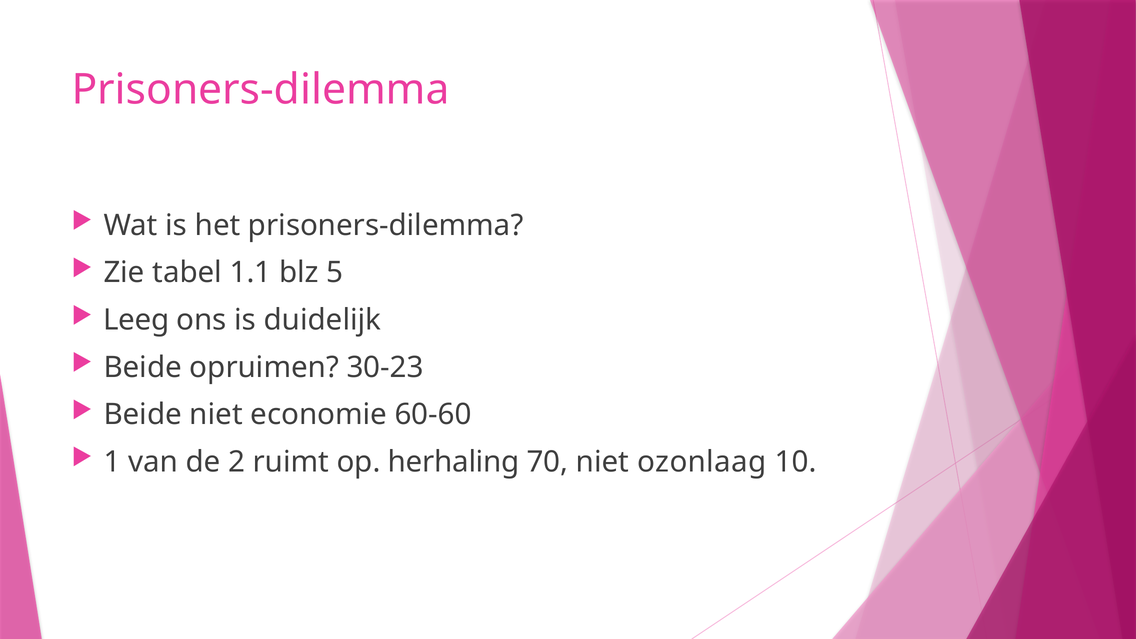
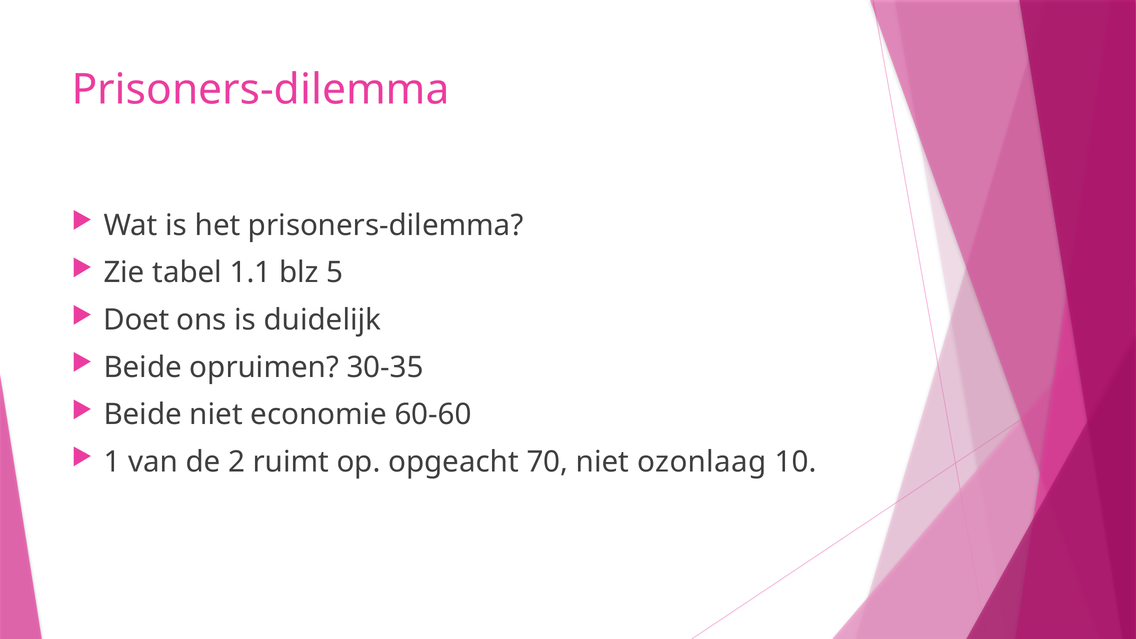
Leeg: Leeg -> Doet (136, 320)
30-23: 30-23 -> 30-35 (385, 367)
herhaling: herhaling -> opgeacht (454, 462)
